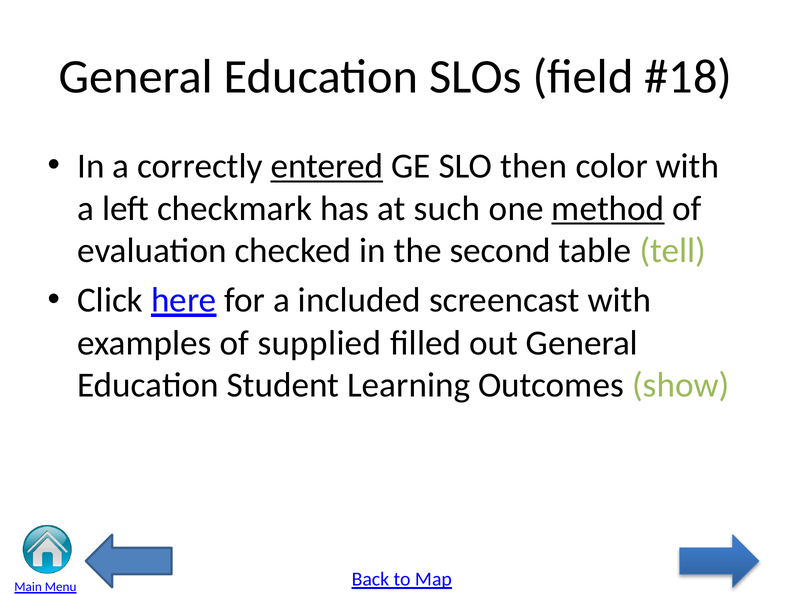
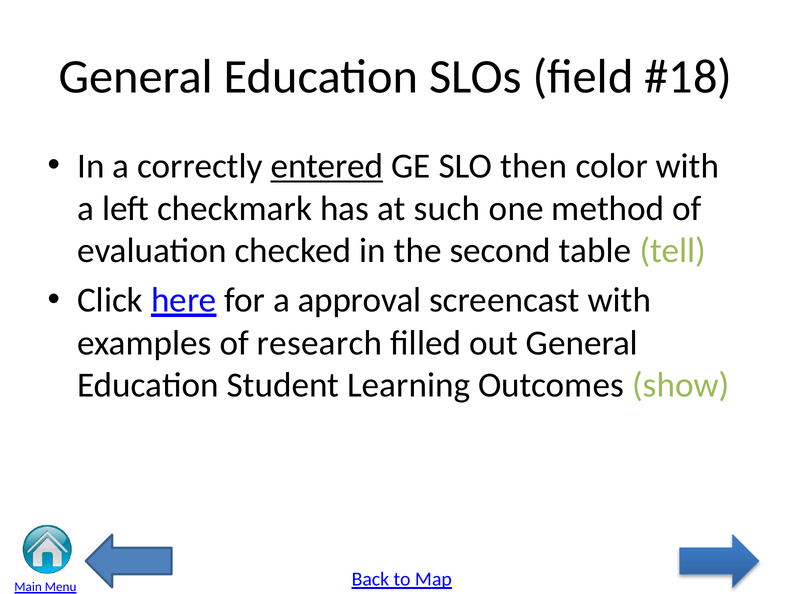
method underline: present -> none (608, 208)
included: included -> approval (360, 300)
supplied: supplied -> research (319, 343)
